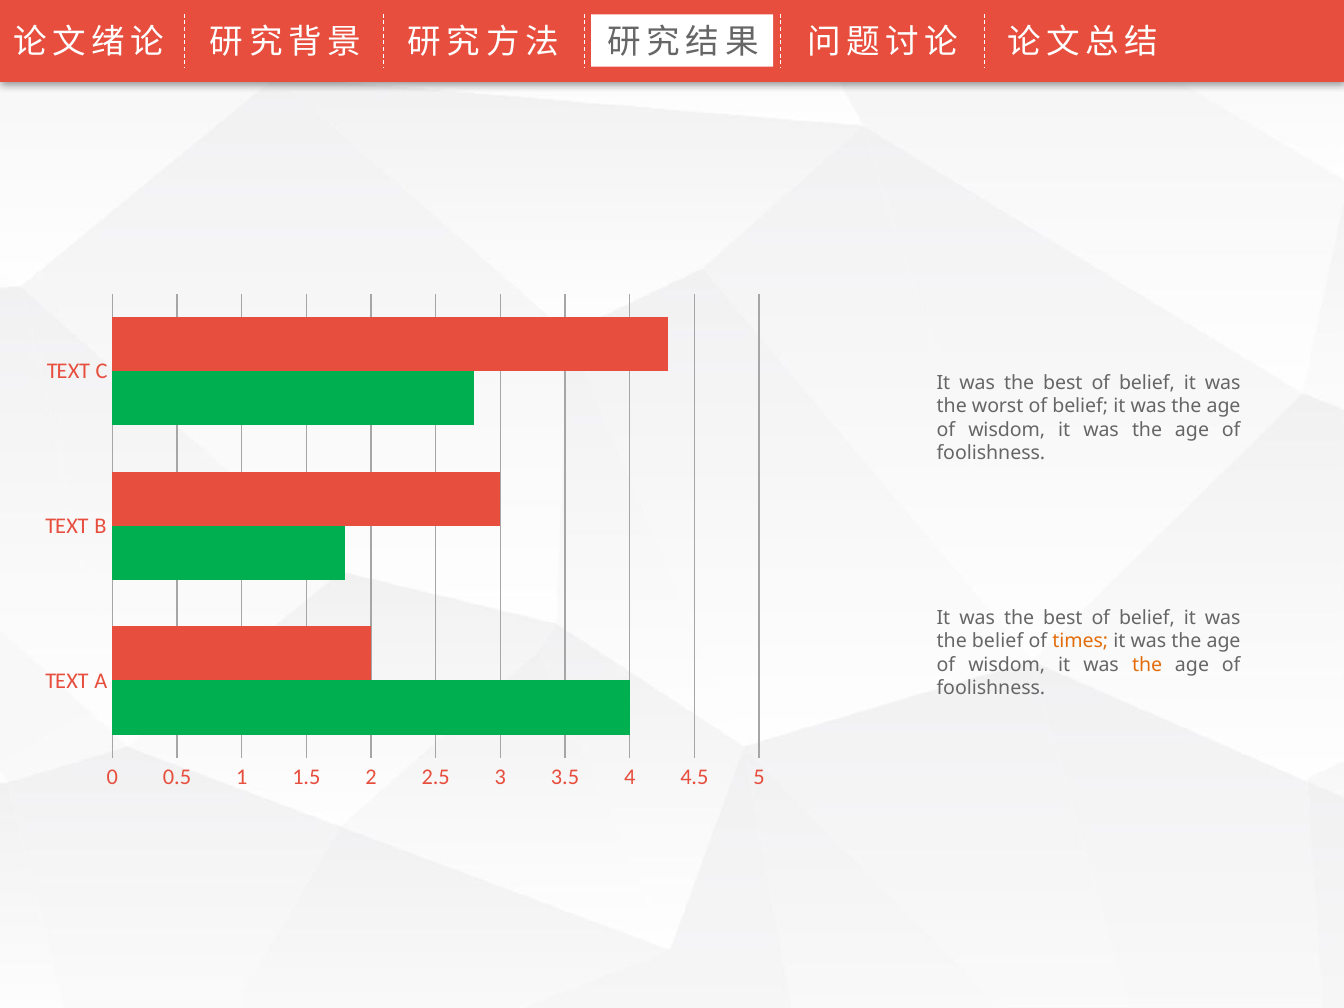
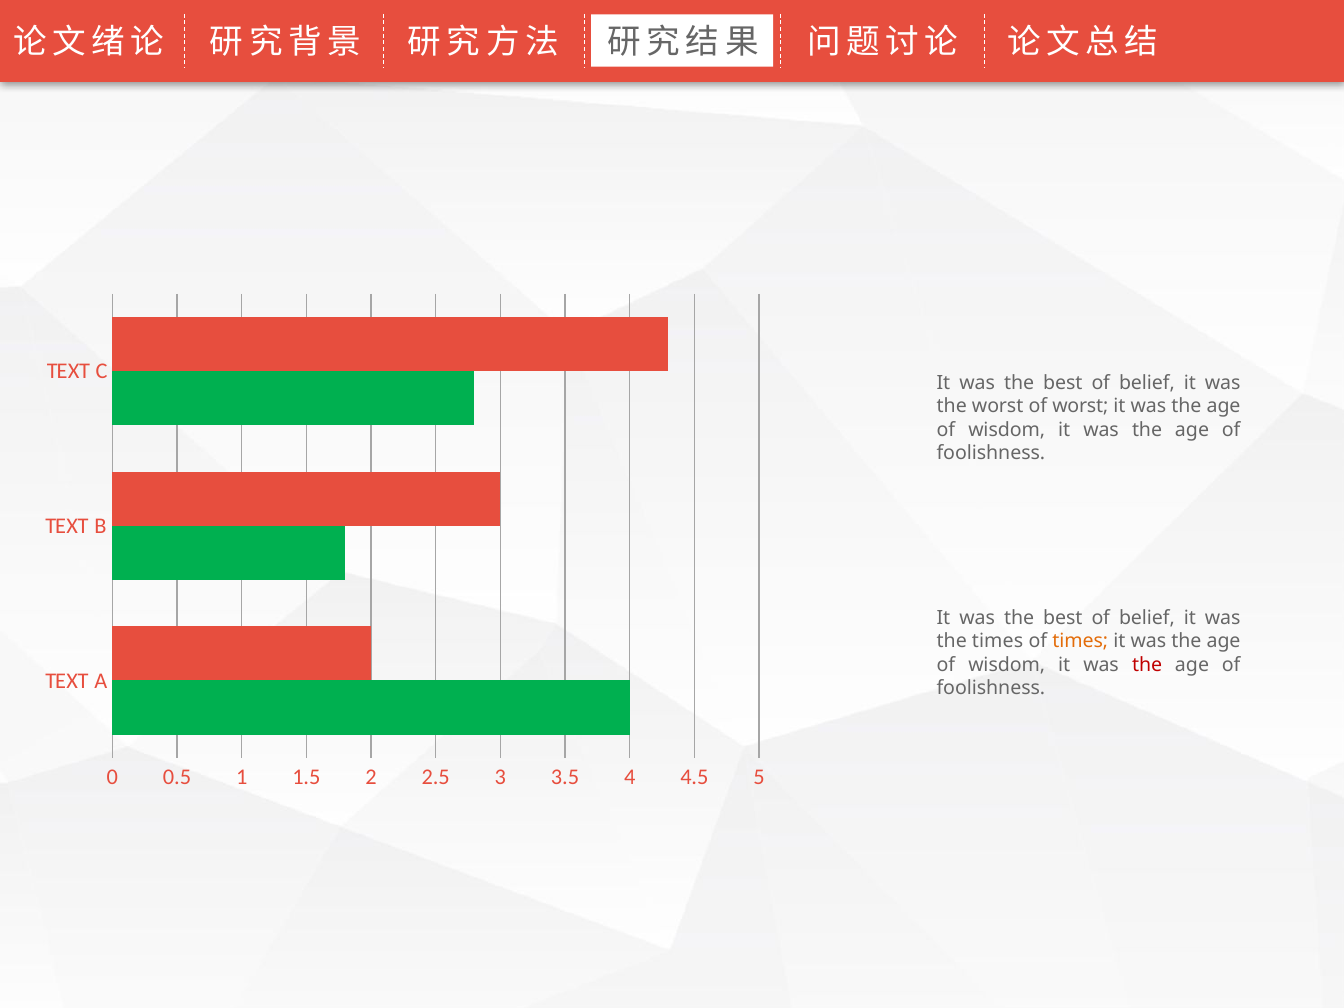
worst of belief: belief -> worst (1080, 406)
the belief: belief -> times (998, 641)
the colour: orange -> red (1147, 665)
